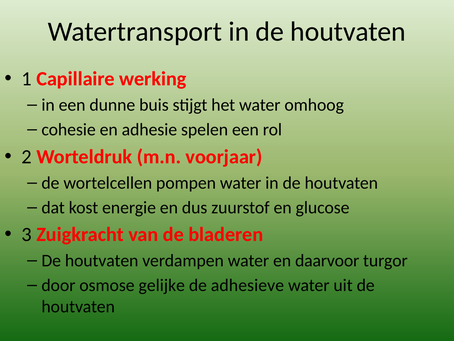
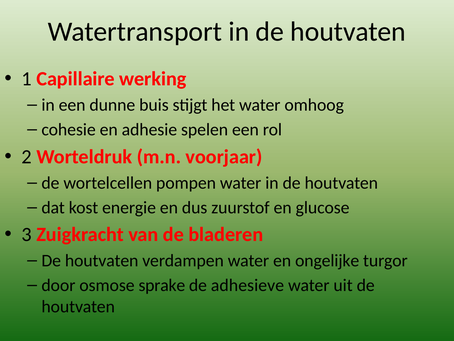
daarvoor: daarvoor -> ongelijke (327, 260)
gelijke: gelijke -> sprake (162, 285)
